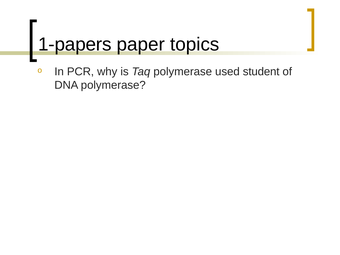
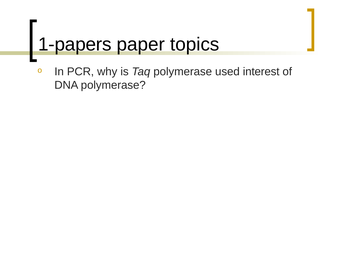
student: student -> interest (261, 72)
